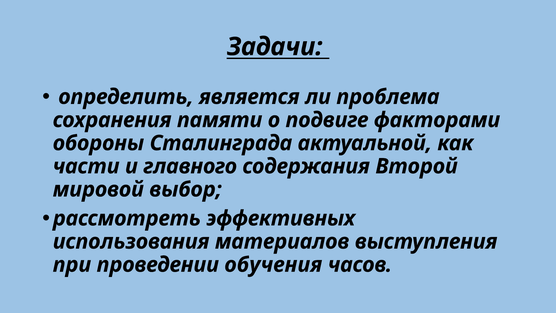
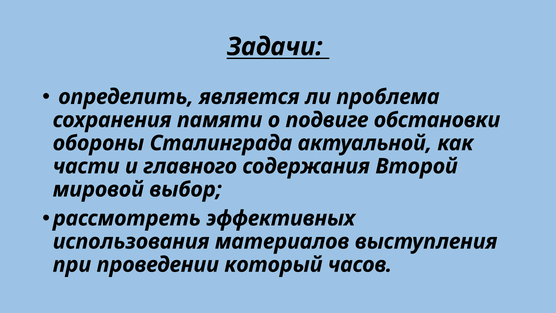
факторами: факторами -> обстановки (437, 120)
обучения: обучения -> который (273, 265)
